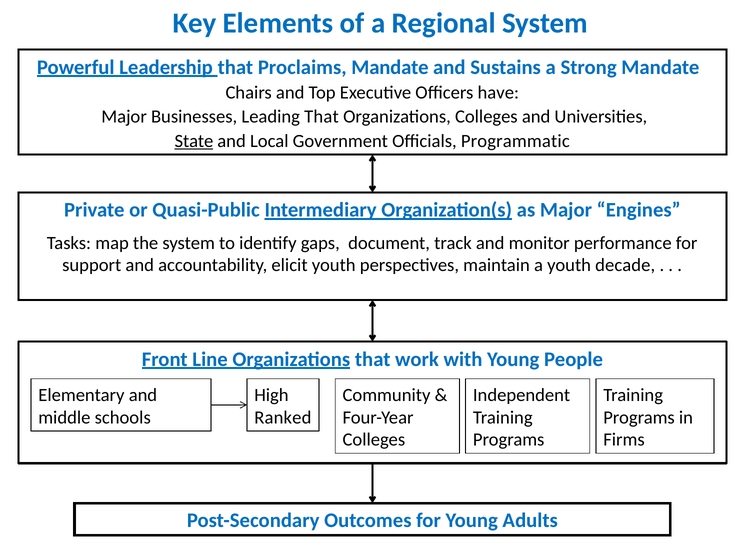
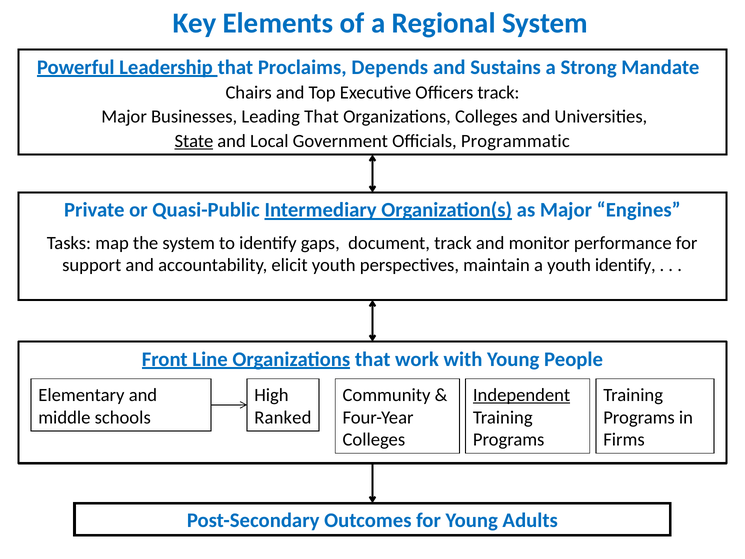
Proclaims Mandate: Mandate -> Depends (390, 67)
Officers have: have -> track (498, 93)
youth decade: decade -> identify (625, 265)
Independent underline: none -> present (522, 395)
